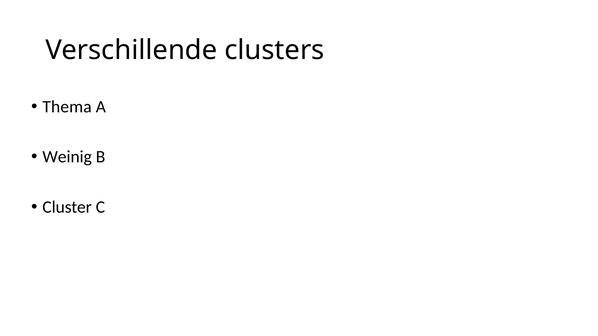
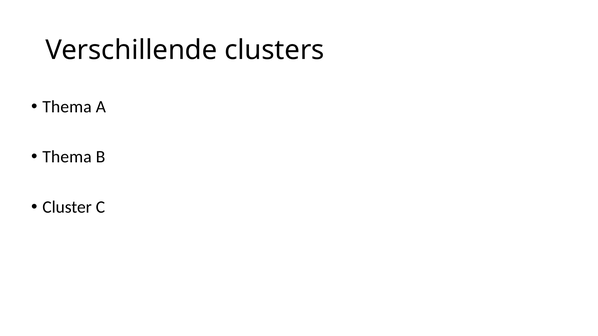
Weinig: Weinig -> Thema (67, 157)
